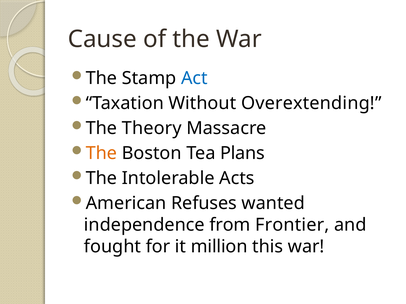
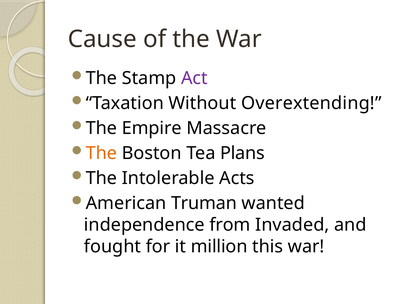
Act colour: blue -> purple (194, 78)
Theory: Theory -> Empire (152, 128)
Refuses: Refuses -> Truman (204, 204)
Frontier: Frontier -> Invaded (292, 225)
